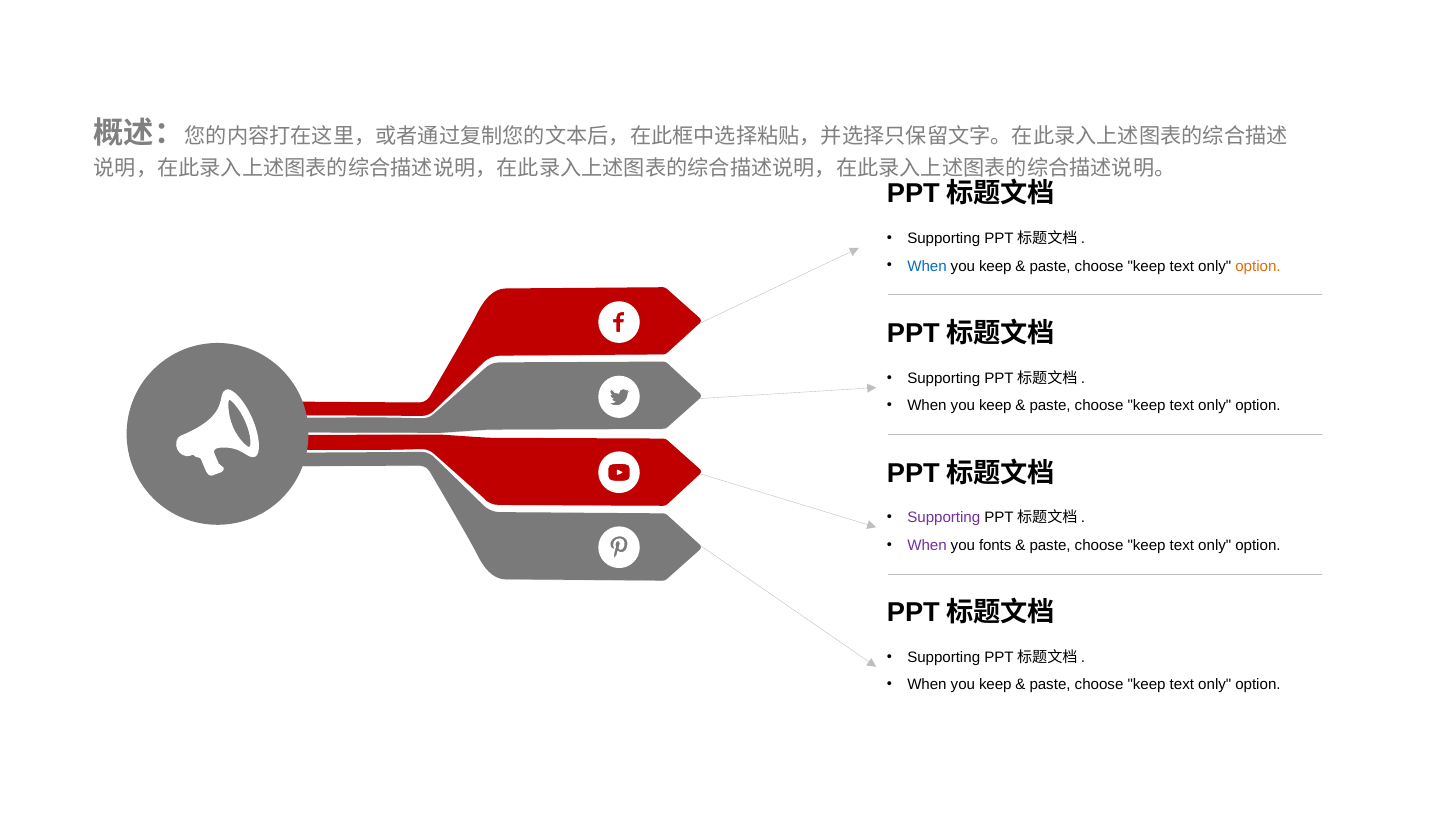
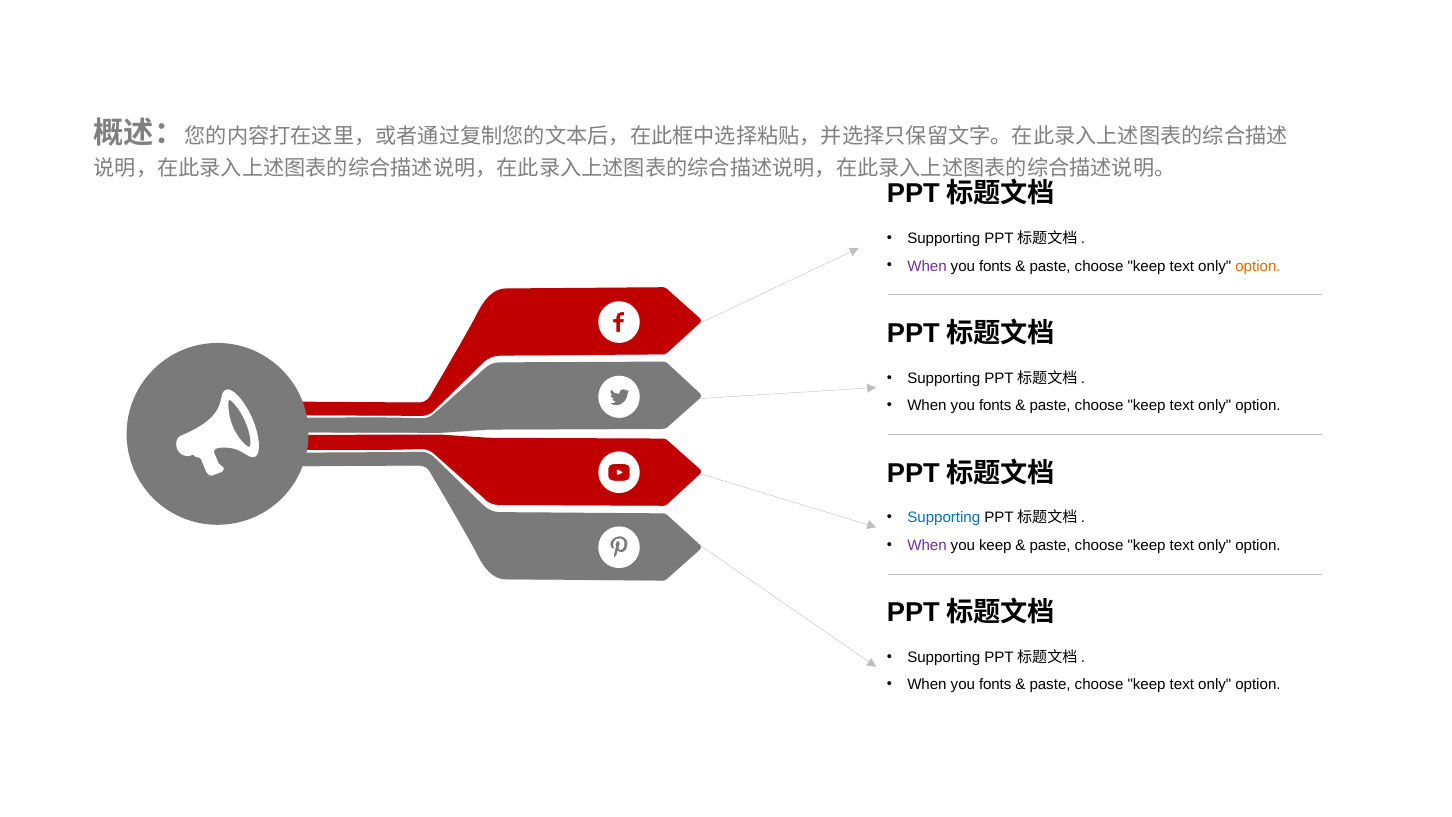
When colour: blue -> purple (927, 266)
keep: keep -> fonts (995, 266)
keep: keep -> fonts (995, 405)
Supporting colour: purple -> blue (944, 518)
you fonts: fonts -> keep (995, 545)
keep: keep -> fonts (995, 685)
